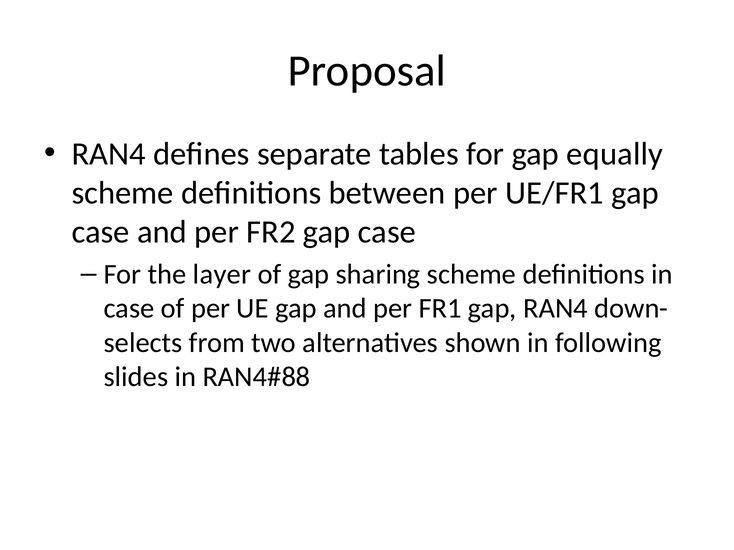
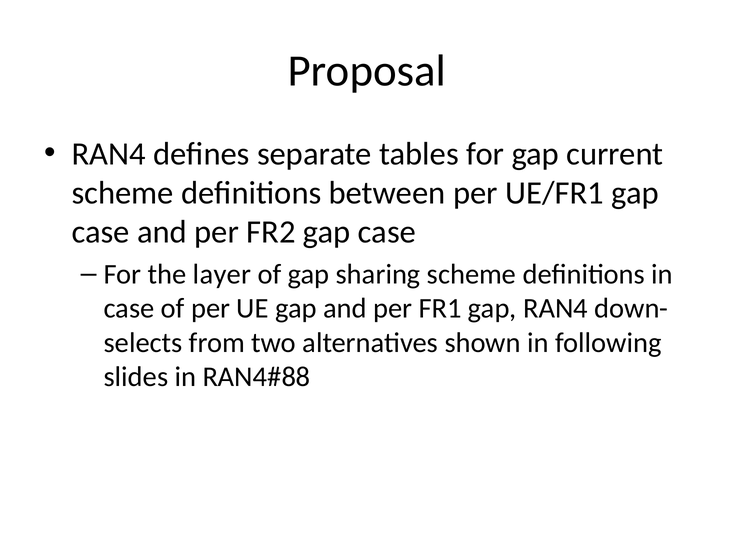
equally: equally -> current (615, 154)
